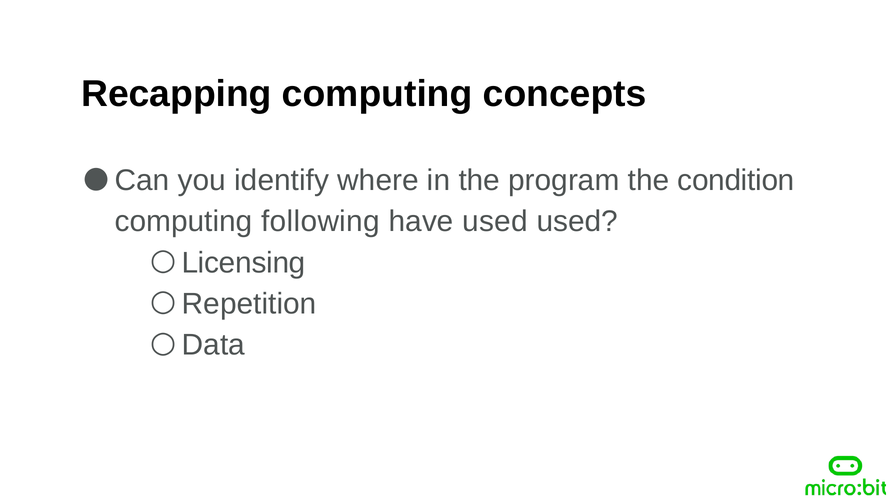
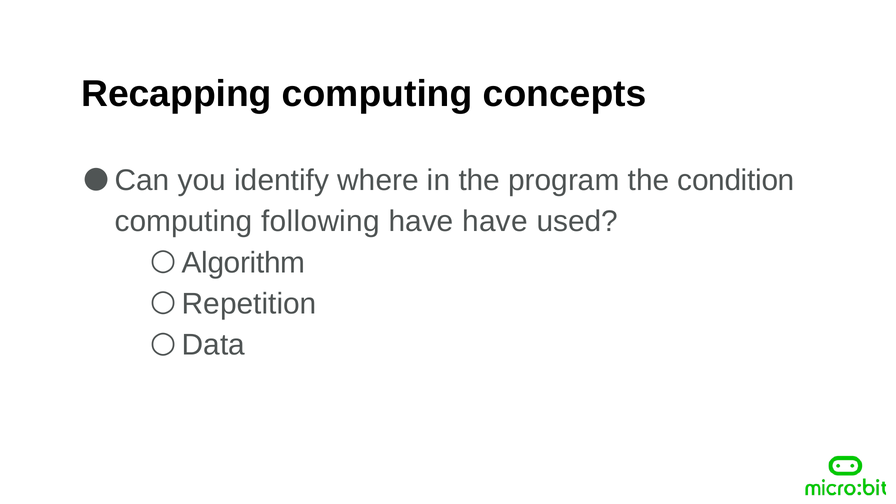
have used: used -> have (495, 221)
Licensing: Licensing -> Algorithm (244, 263)
